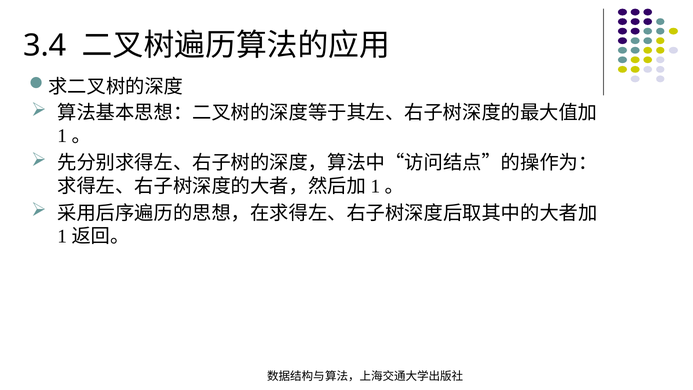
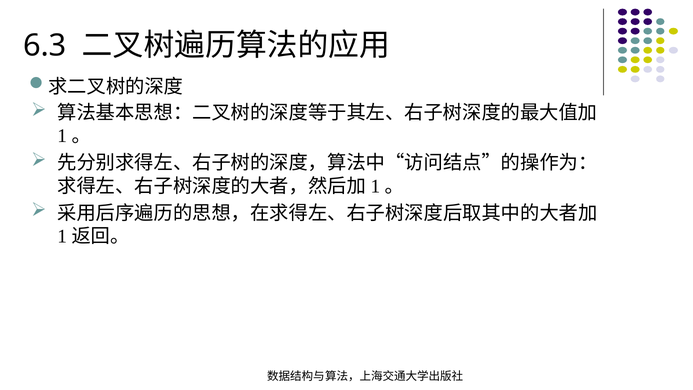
3.4: 3.4 -> 6.3 (45, 46)
